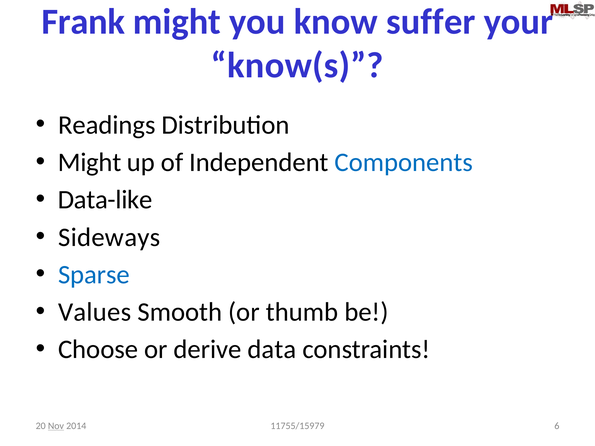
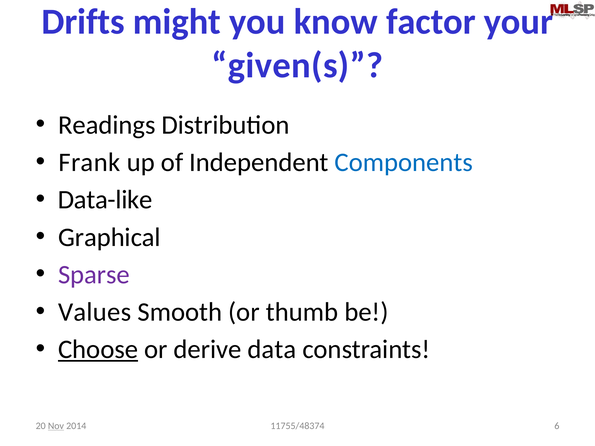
Frank: Frank -> Drifts (83, 22)
suffer: suffer -> factor (431, 22)
know(s: know(s -> given(s (297, 66)
Might: Might -> Frank (89, 162)
Sideways: Sideways -> Graphical (109, 237)
Sparse colour: blue -> purple (94, 275)
Choose underline: none -> present (98, 350)
11755/15979: 11755/15979 -> 11755/48374 (297, 426)
